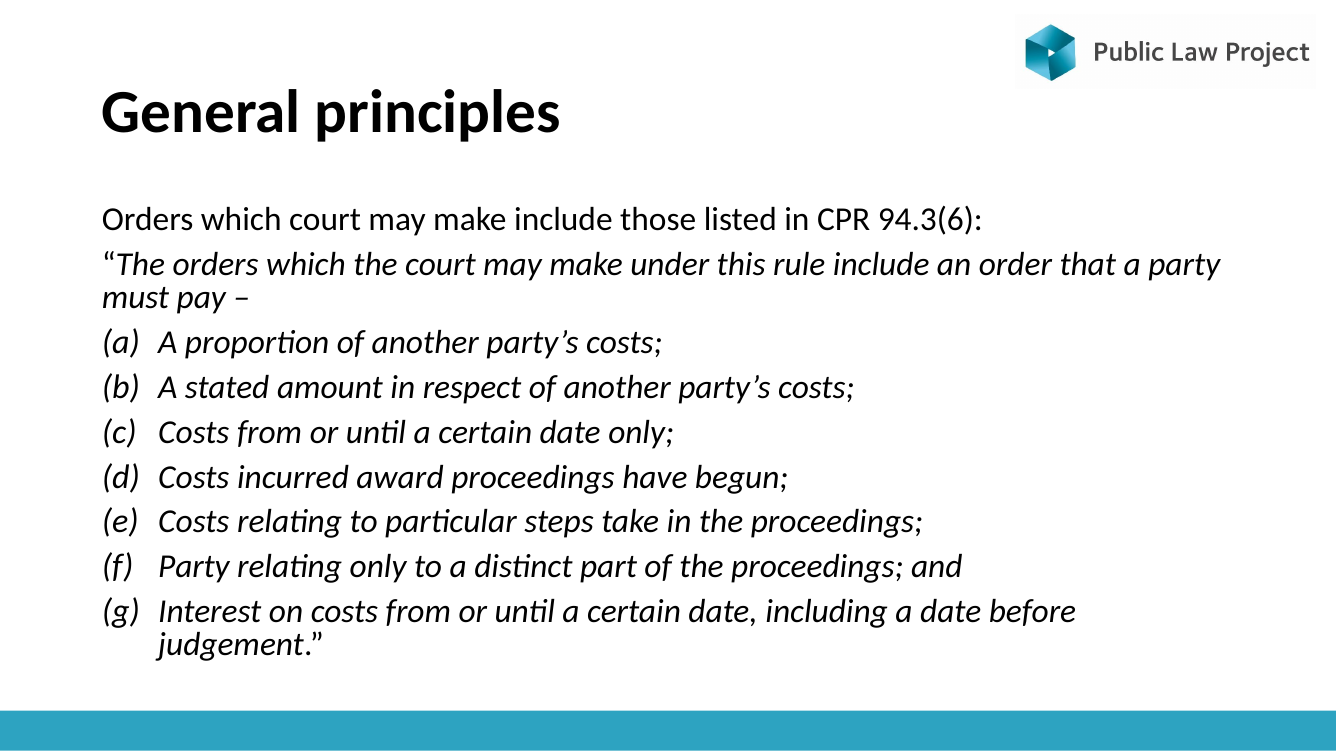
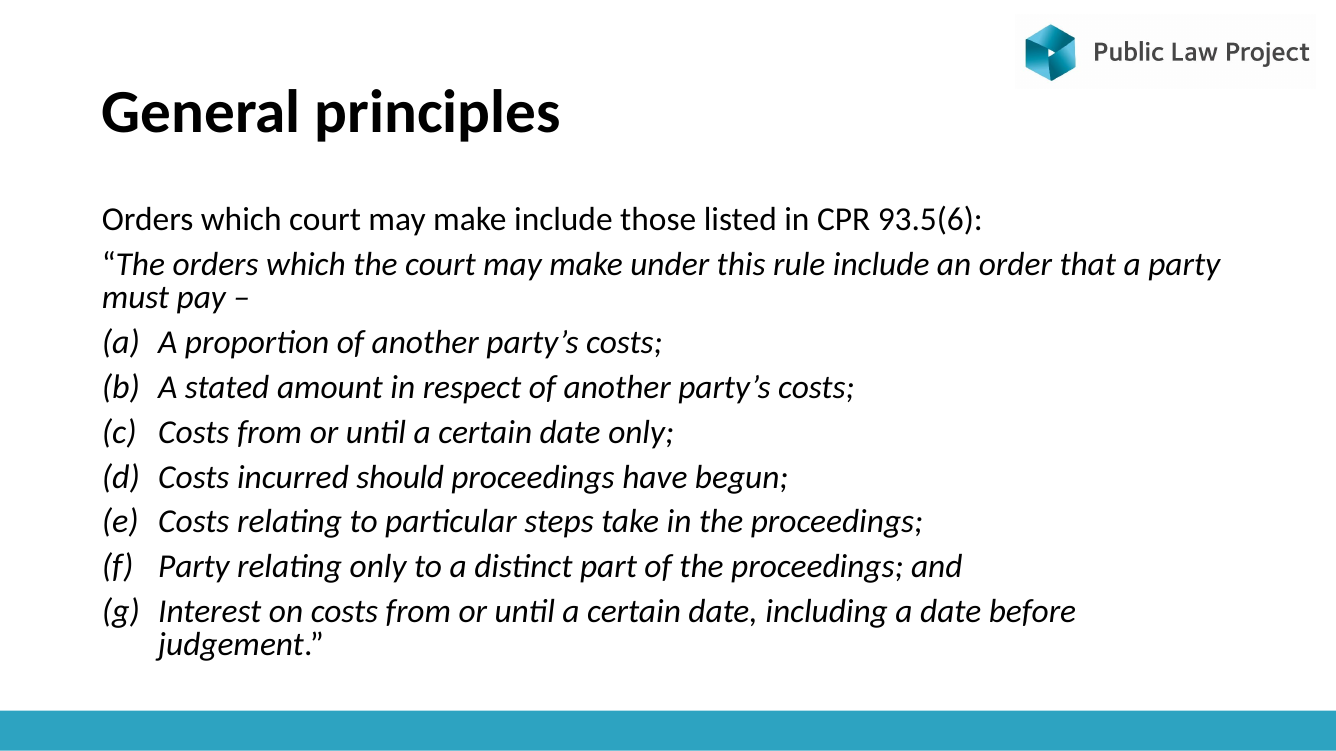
94.3(6: 94.3(6 -> 93.5(6 (930, 220)
award: award -> should (400, 477)
